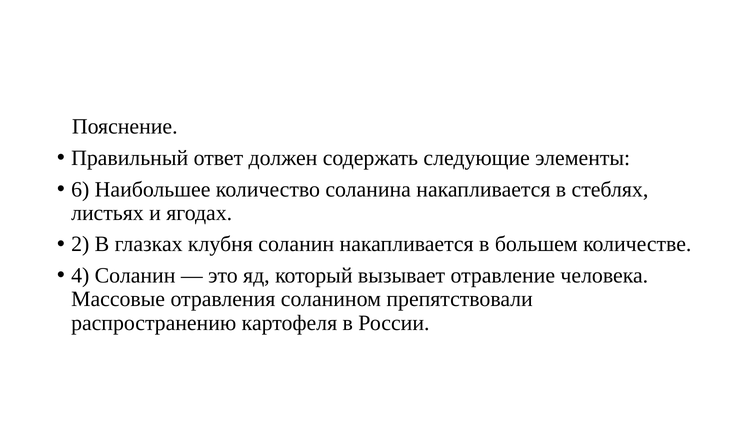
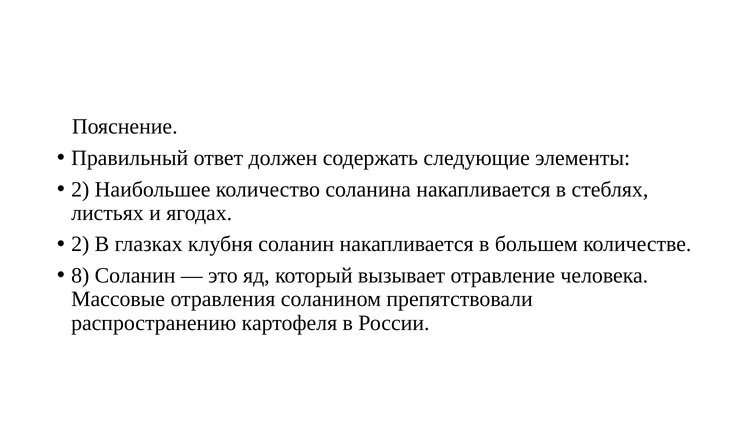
6: 6 -> 2 (80, 189)
4: 4 -> 8 (80, 276)
